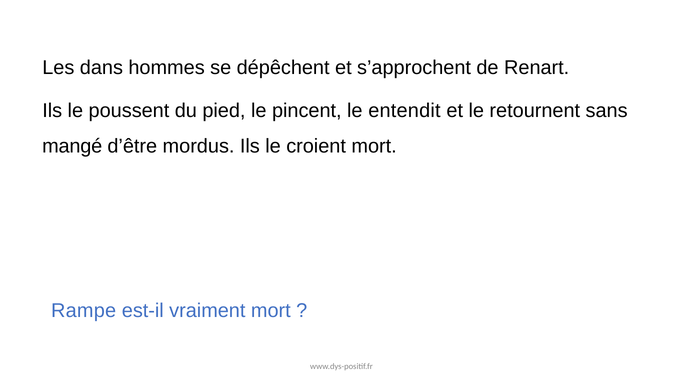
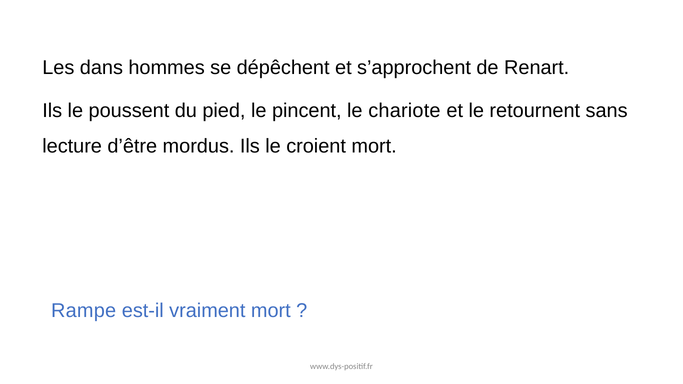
entendit: entendit -> chariote (404, 111)
mangé: mangé -> lecture (72, 146)
